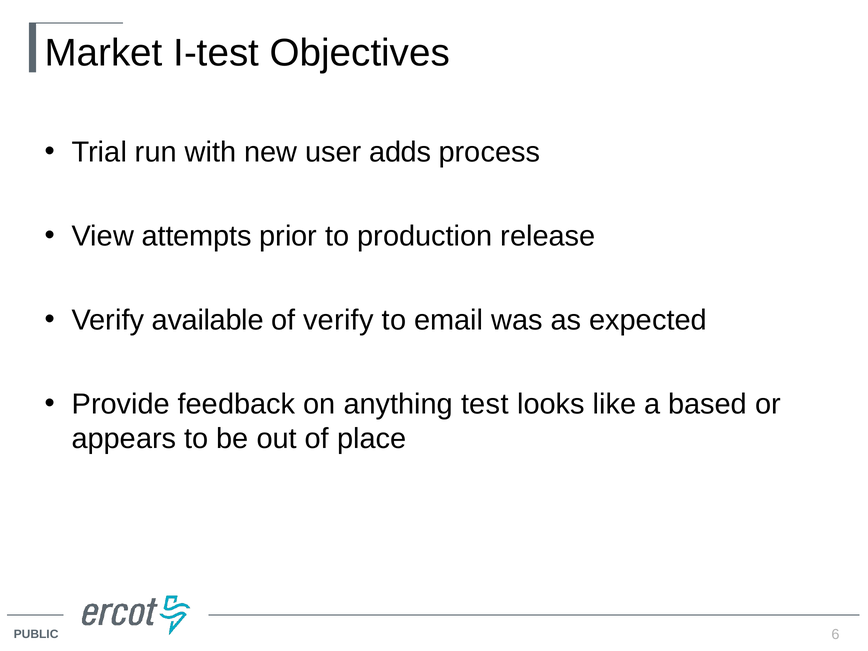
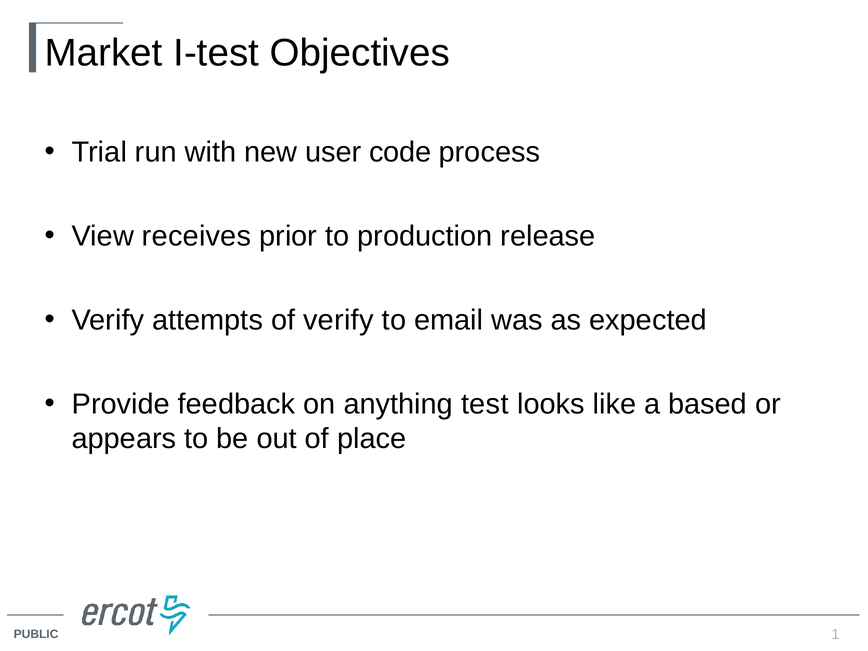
adds: adds -> code (400, 152)
attempts: attempts -> receives (197, 236)
available: available -> attempts (208, 320)
6: 6 -> 1 (835, 634)
